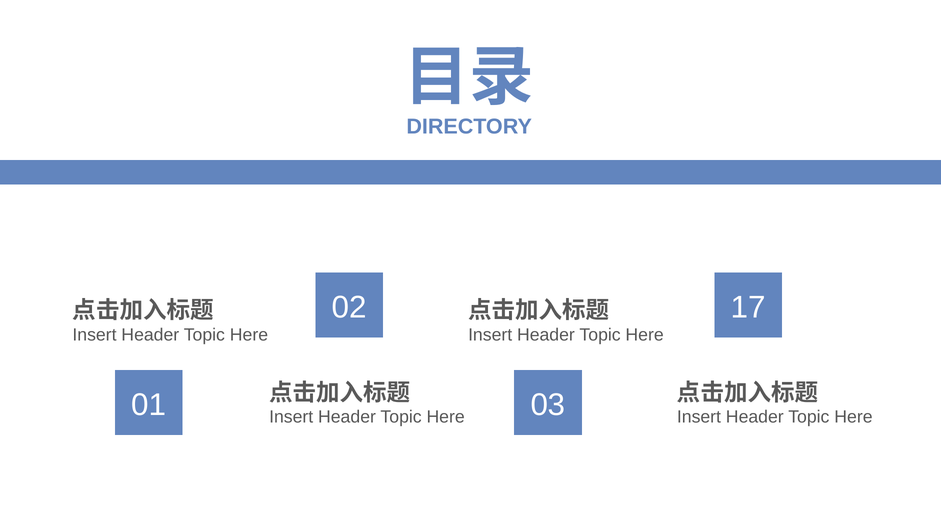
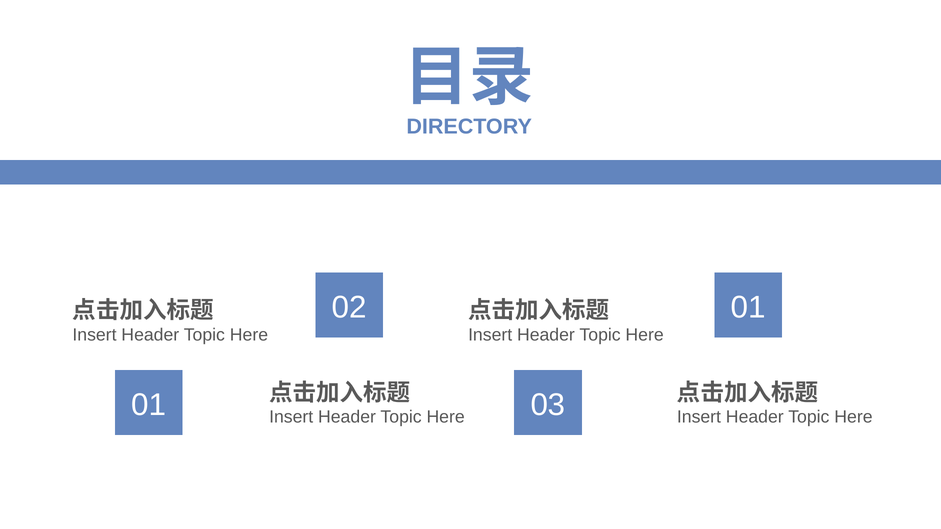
02 17: 17 -> 01 (748, 307)
